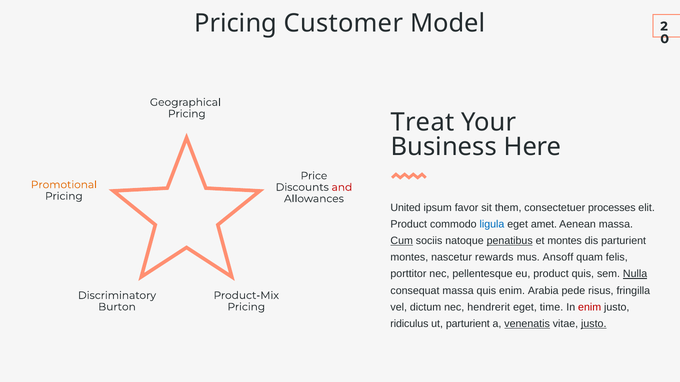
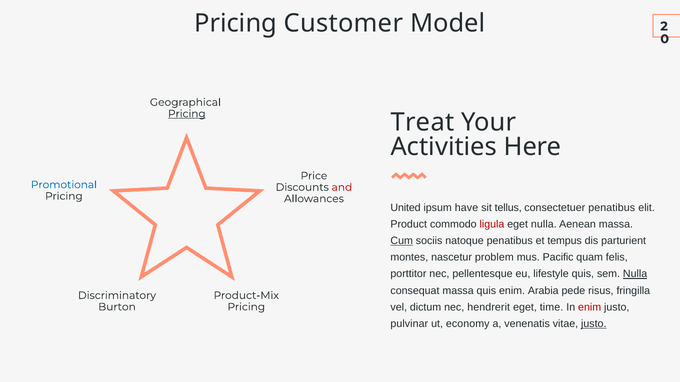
Pricing underline: none -> present (187, 114)
Business: Business -> Activities (444, 147)
Promotional colour: orange -> blue (64, 185)
favor: favor -> have (467, 208)
them: them -> tellus (508, 208)
consectetuer processes: processes -> penatibus (612, 208)
ligula colour: blue -> red (492, 225)
eget amet: amet -> nulla (544, 225)
penatibus underline: present -> none (510, 241)
et montes: montes -> tempus (565, 241)
rewards: rewards -> problem (494, 258)
Ansoff: Ansoff -> Pacific (558, 258)
eu product: product -> lifestyle (551, 274)
ridiculus: ridiculus -> pulvinar (409, 324)
ut parturient: parturient -> economy (468, 324)
venenatis underline: present -> none (527, 324)
